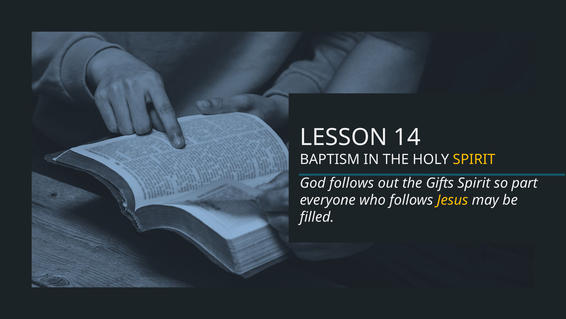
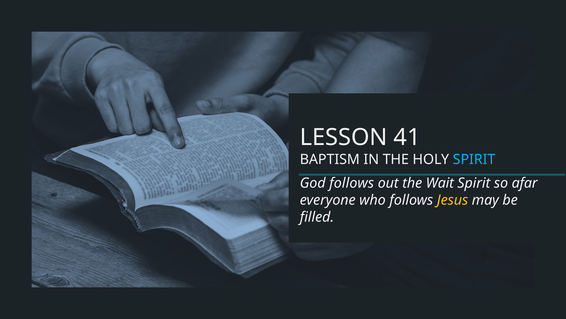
14: 14 -> 41 (407, 137)
SPIRIT colour: yellow -> light blue (474, 159)
Gifts: Gifts -> Wait (440, 183)
part: part -> afar (525, 183)
